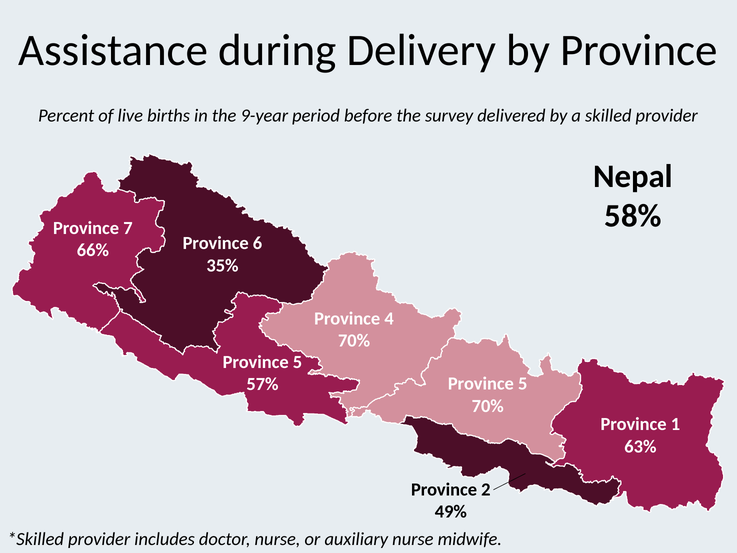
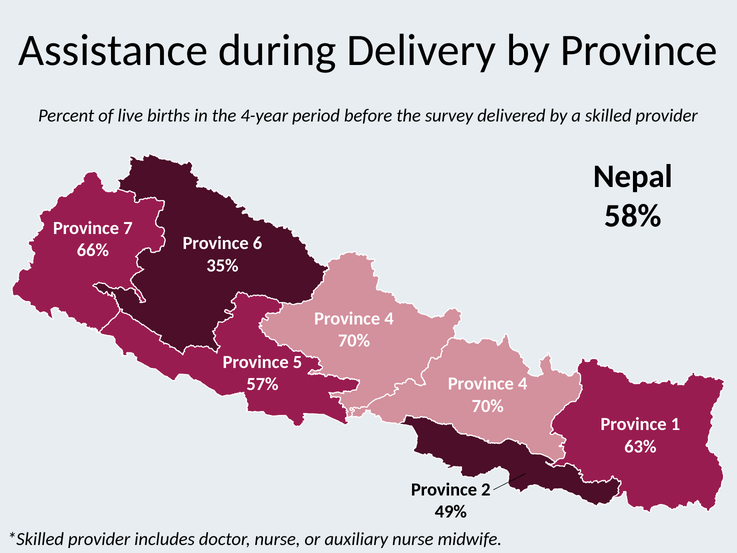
9-year: 9-year -> 4-year (264, 115)
5: 5 -> 4 (523, 384)
